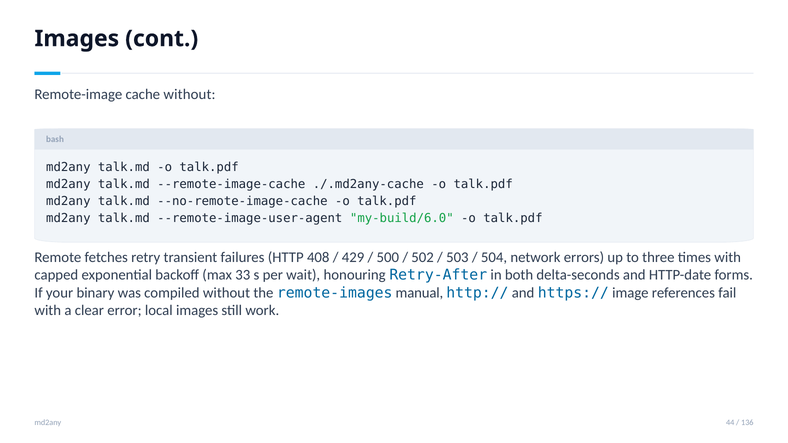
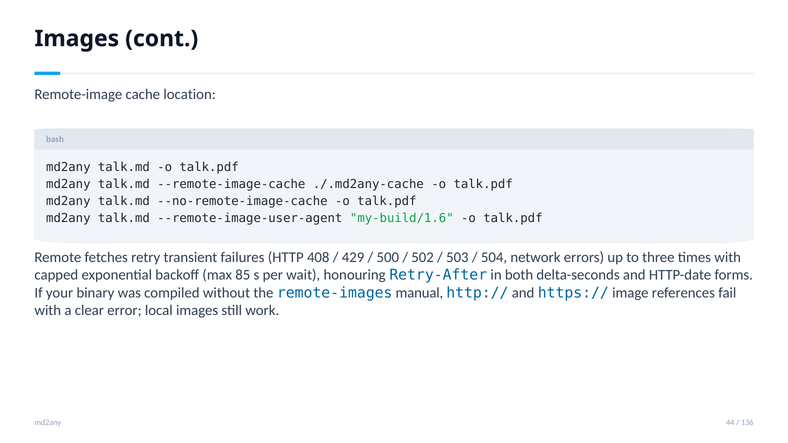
cache without: without -> location (190, 95)
my-build/6.0: my-build/6.0 -> my-build/1.6 (402, 218)
33: 33 -> 85 (243, 275)
